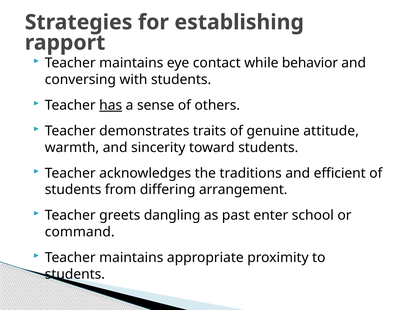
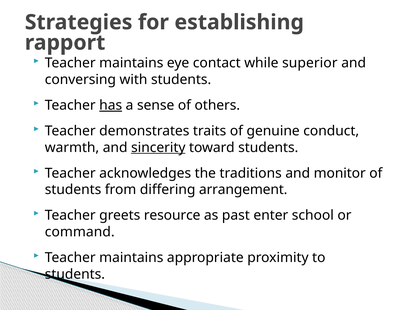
behavior: behavior -> superior (310, 63)
attitude: attitude -> conduct (331, 131)
sincerity underline: none -> present (158, 148)
efficient: efficient -> monitor (340, 173)
dangling: dangling -> resource (172, 216)
